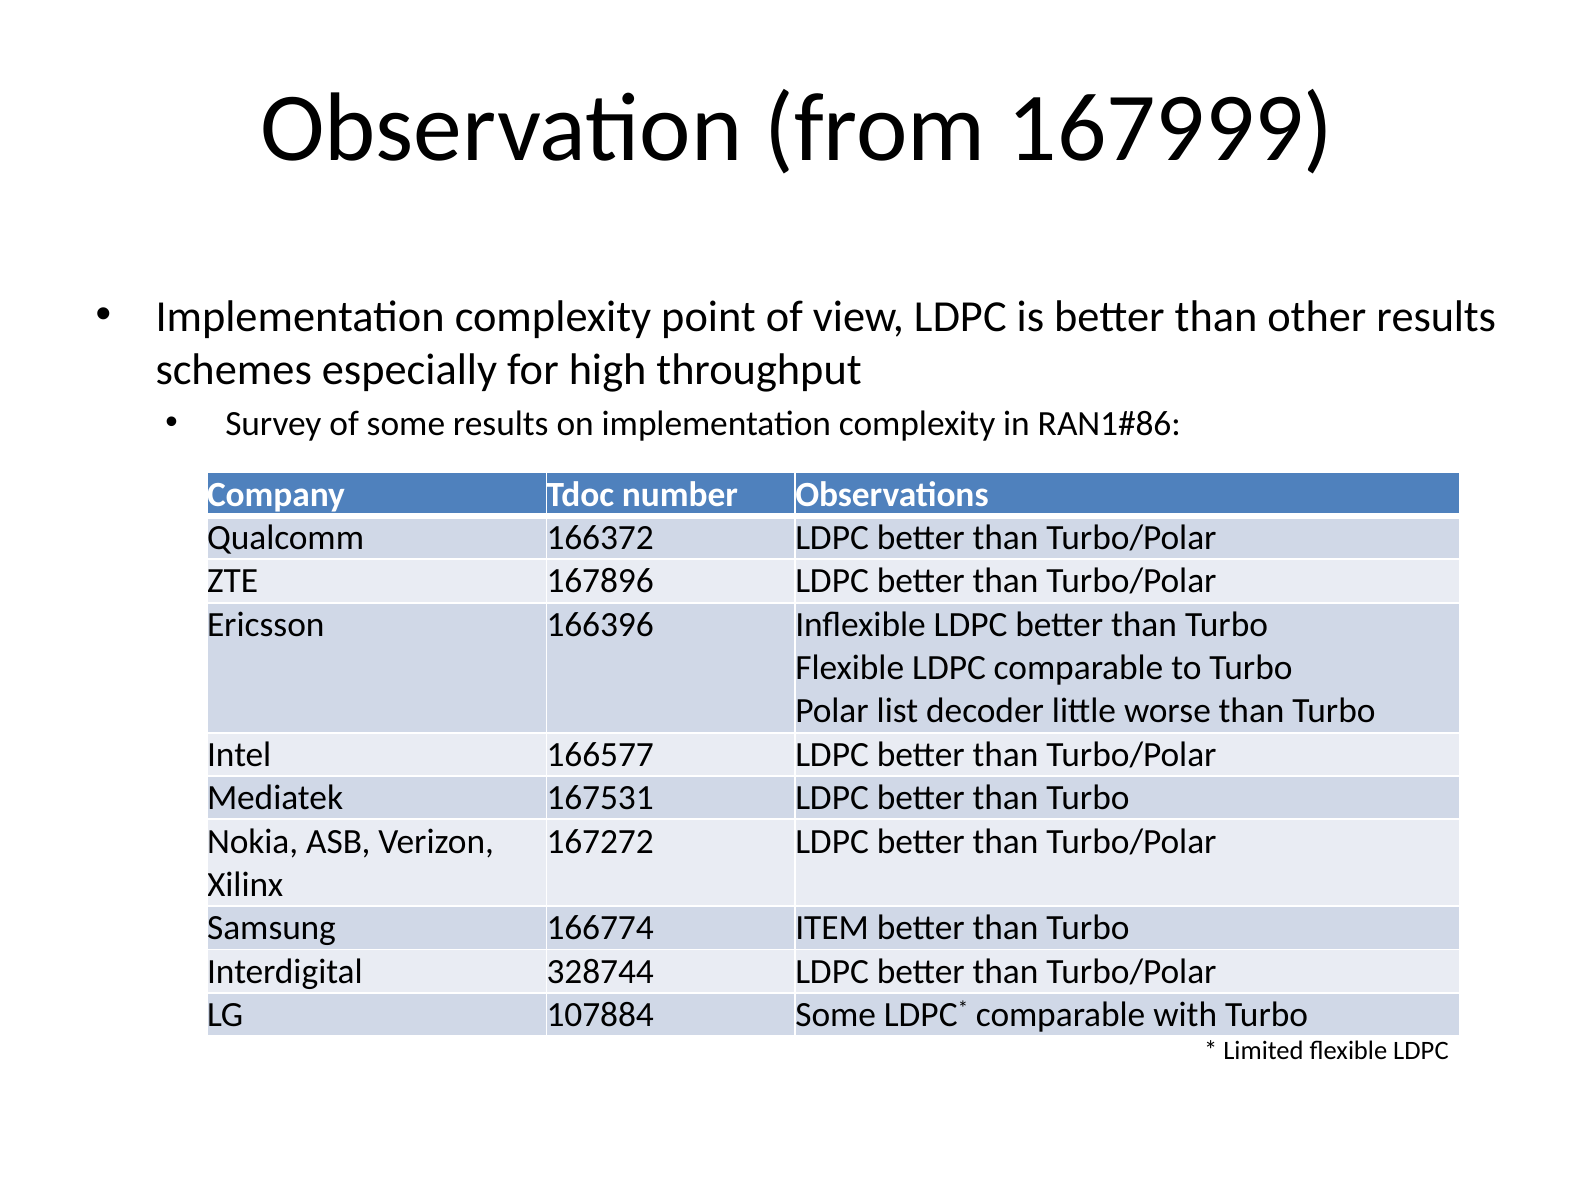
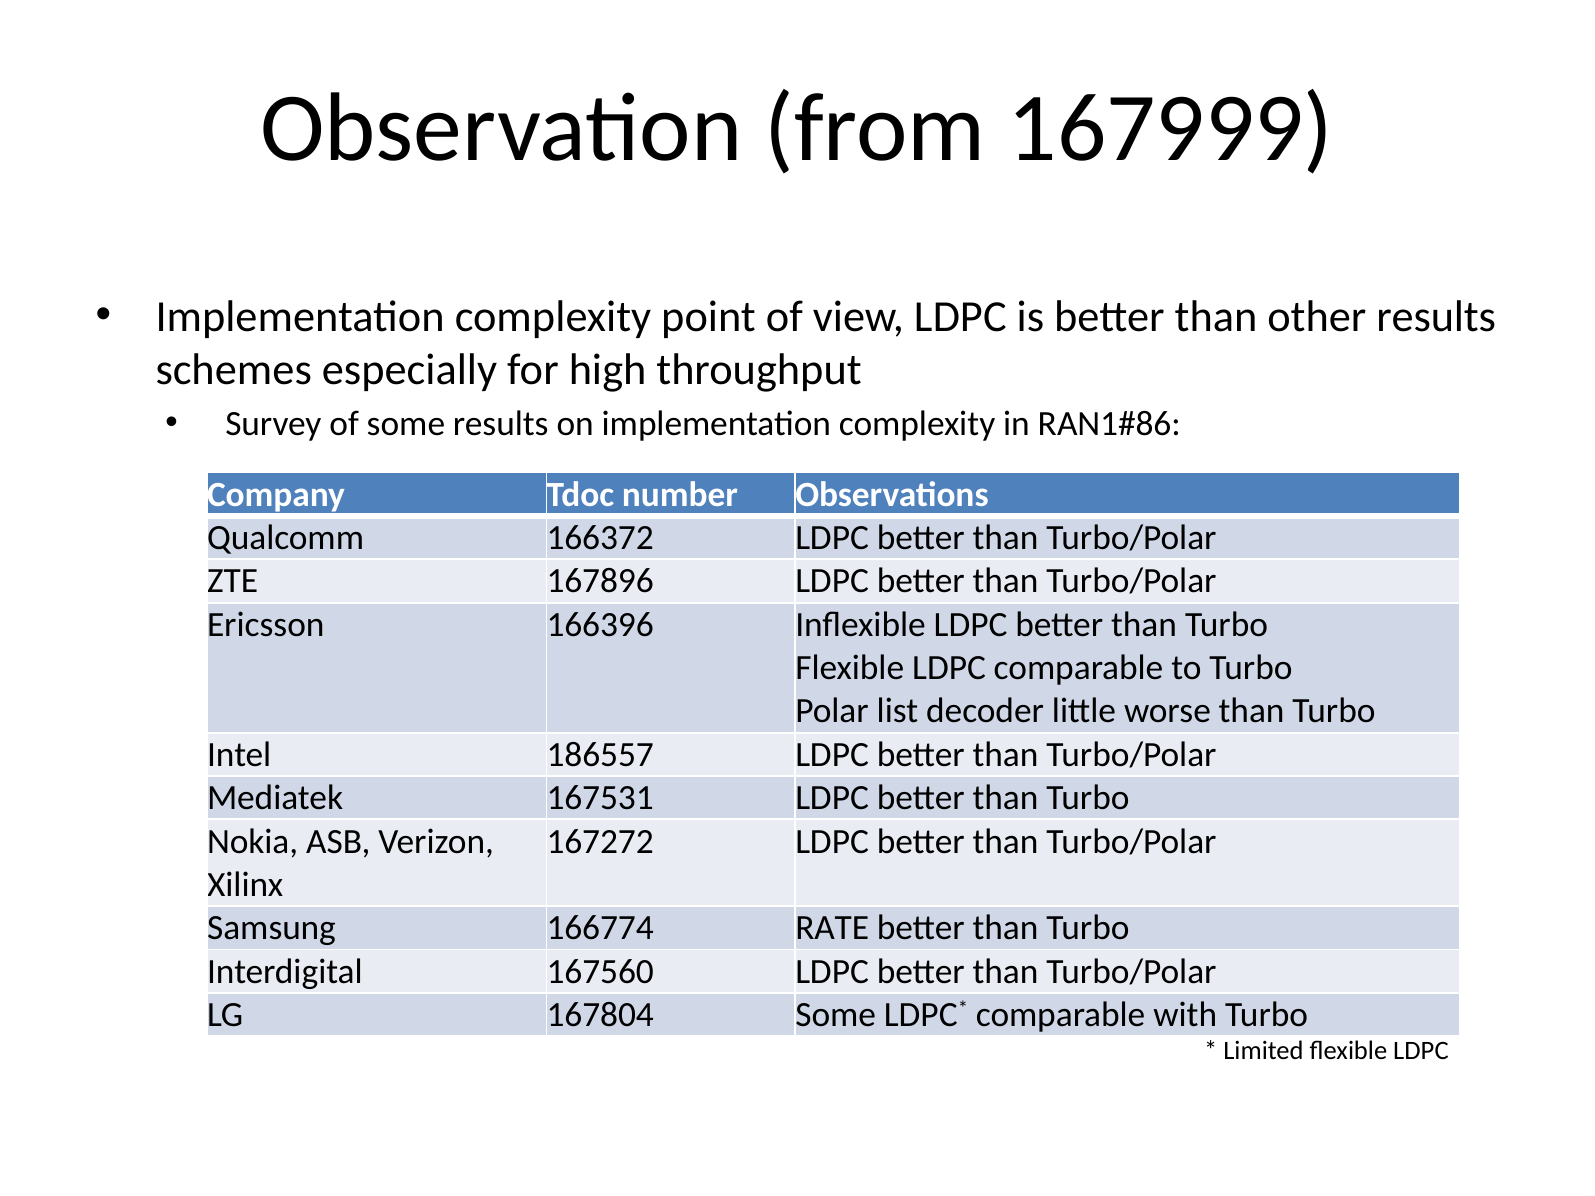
166577: 166577 -> 186557 (600, 755)
ITEM: ITEM -> RATE (832, 928)
328744: 328744 -> 167560 (600, 972)
107884: 107884 -> 167804 (600, 1015)
